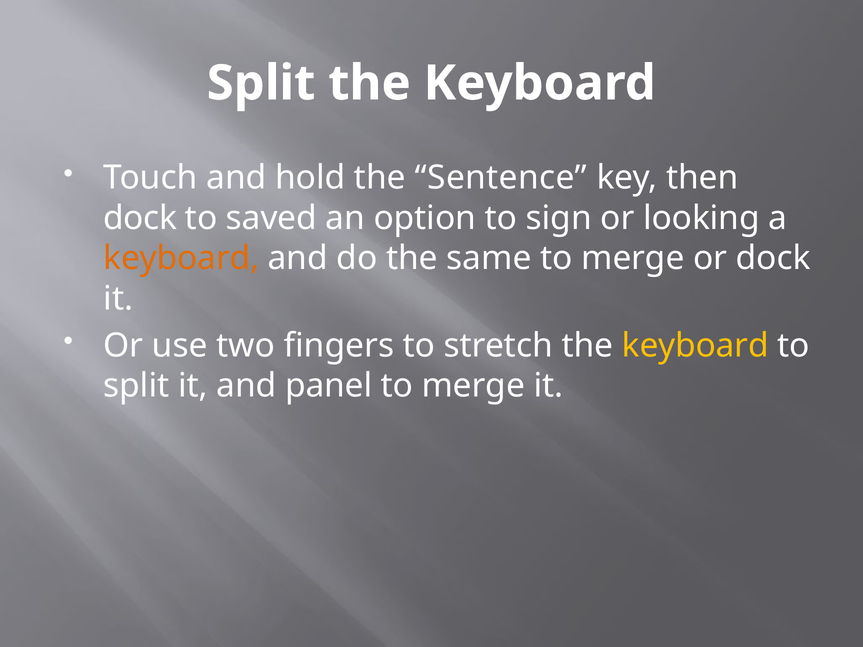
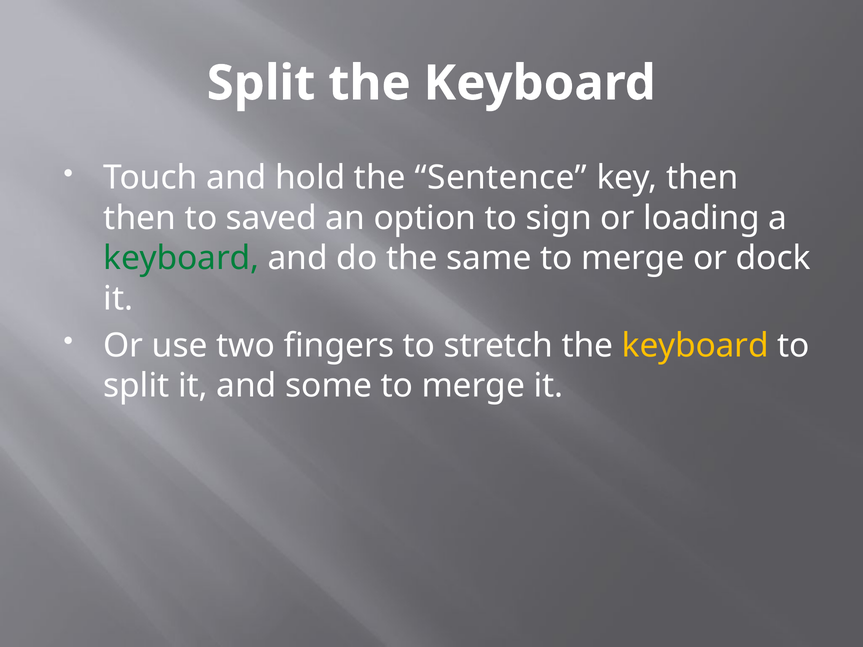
dock: dock -> then (140, 218)
looking: looking -> loading (702, 218)
keyboard colour: orange -> green (181, 258)
panel: panel -> some (329, 386)
